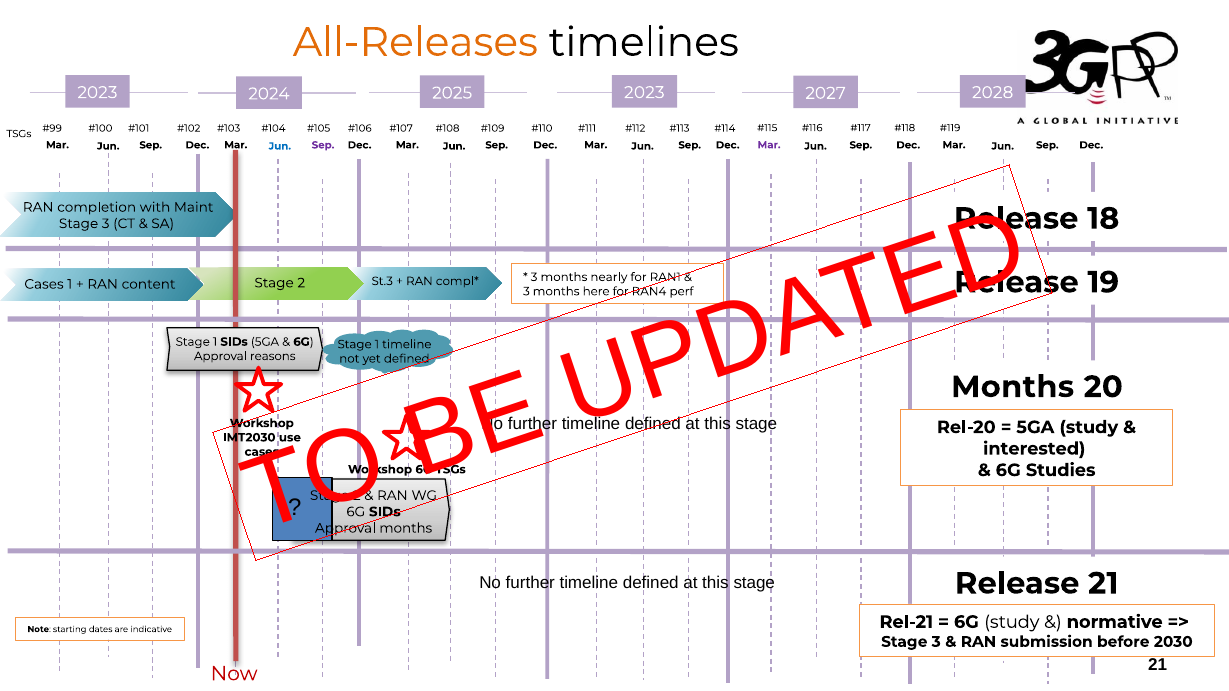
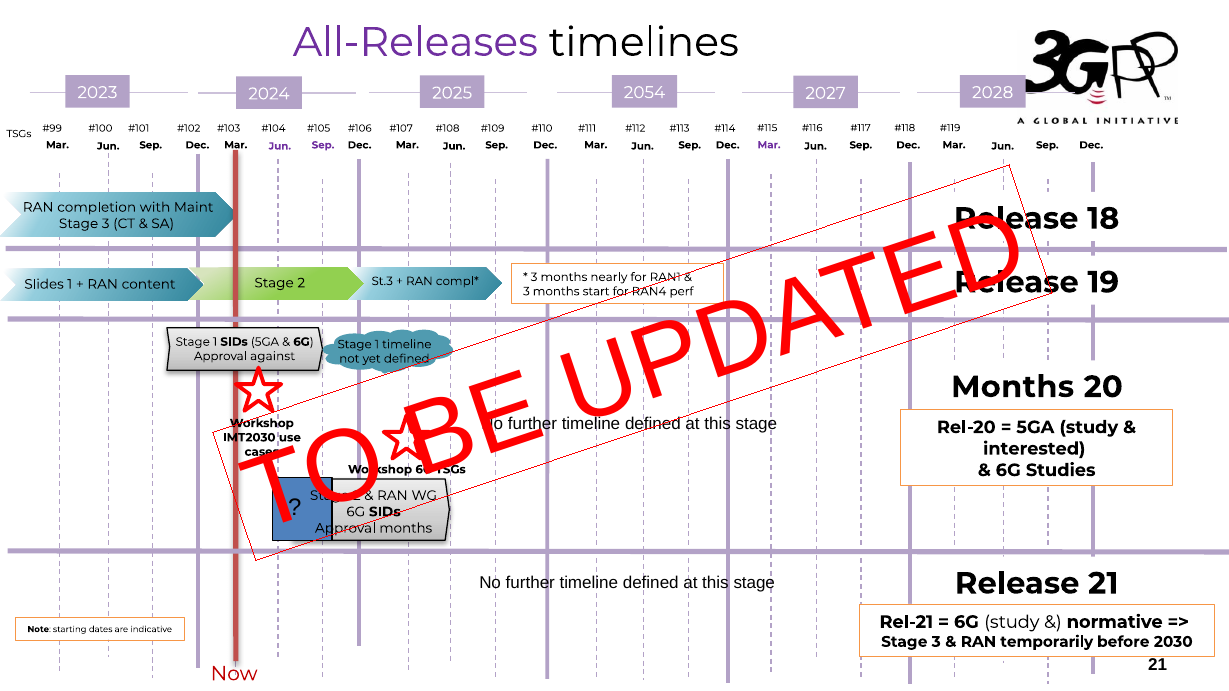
All-Releases colour: orange -> purple (415, 42)
2023: 2023 -> 2054 (644, 93)
Jun colour: blue -> purple (280, 146)
Cases: Cases -> Slides (44, 284)
here: here -> start (596, 291)
reasons: reasons -> against (273, 356)
submission: submission -> temporarily (1047, 642)
